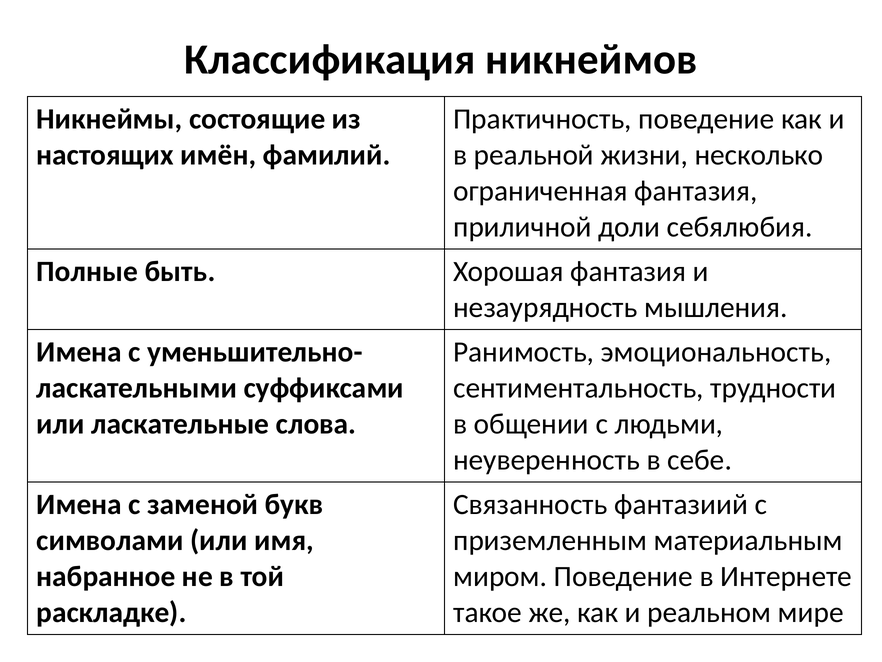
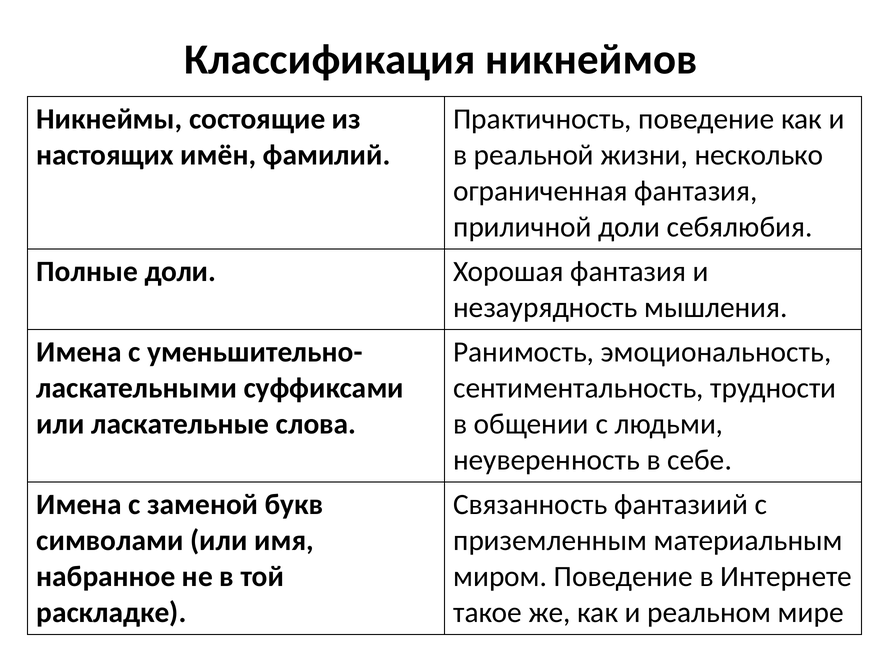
Полные быть: быть -> доли (180, 271)
